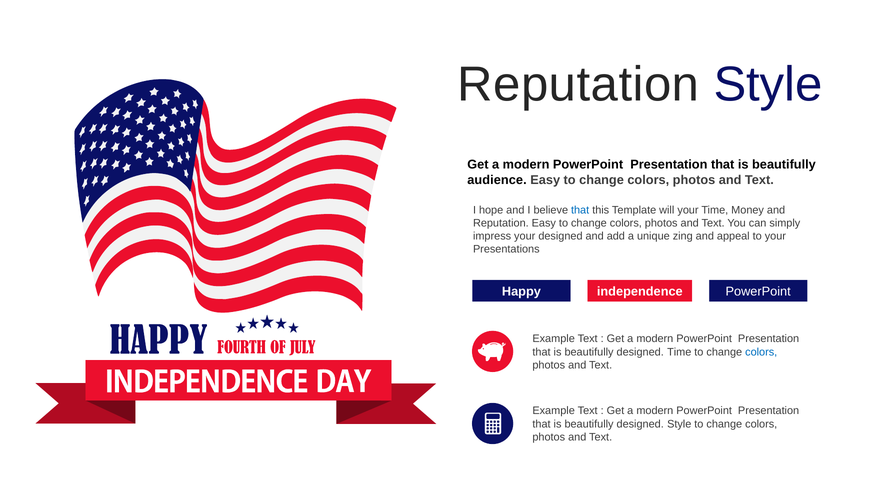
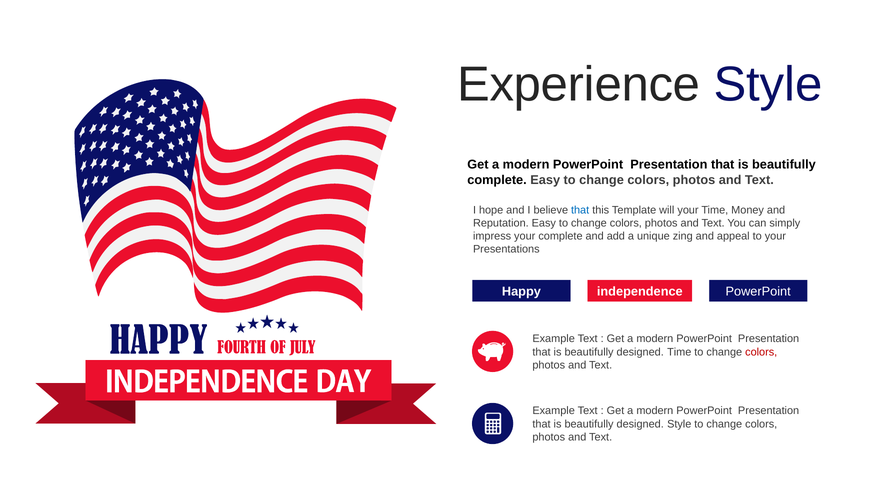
Reputation: Reputation -> Experience (579, 85)
audience: audience -> complete (497, 180)
your designed: designed -> complete (560, 236)
colors colour: blue -> red (761, 352)
